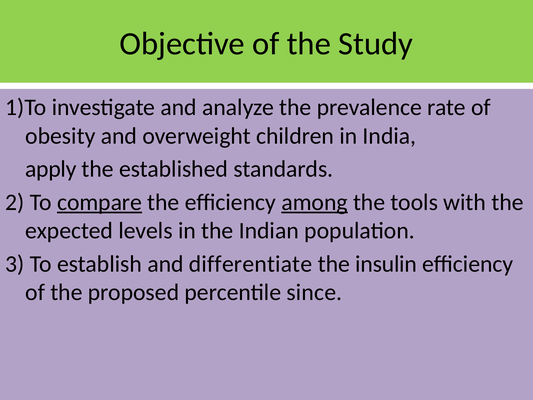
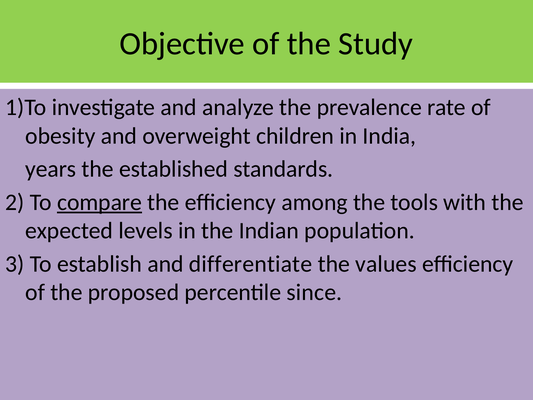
apply: apply -> years (51, 169)
among underline: present -> none (315, 202)
insulin: insulin -> values (386, 264)
